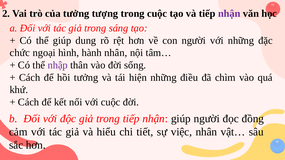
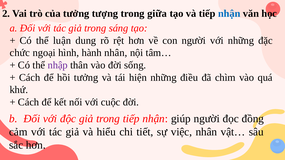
trong cuộc: cuộc -> giữa (157, 14)
nhận colour: purple -> blue (229, 14)
thể giúp: giúp -> luận (62, 41)
